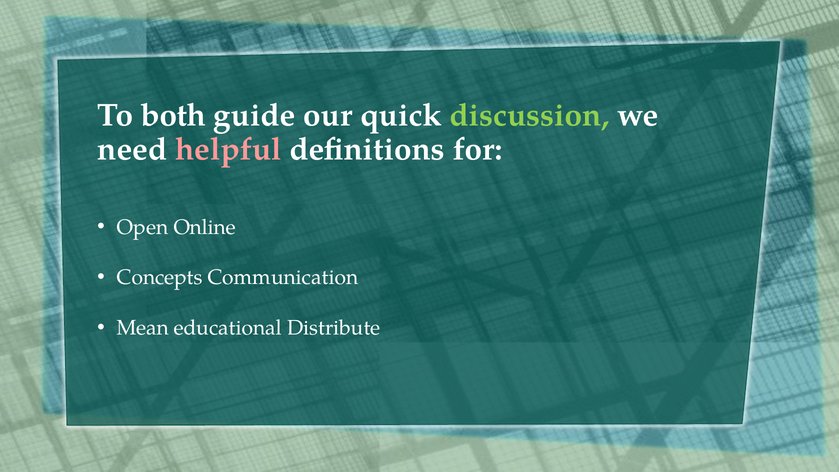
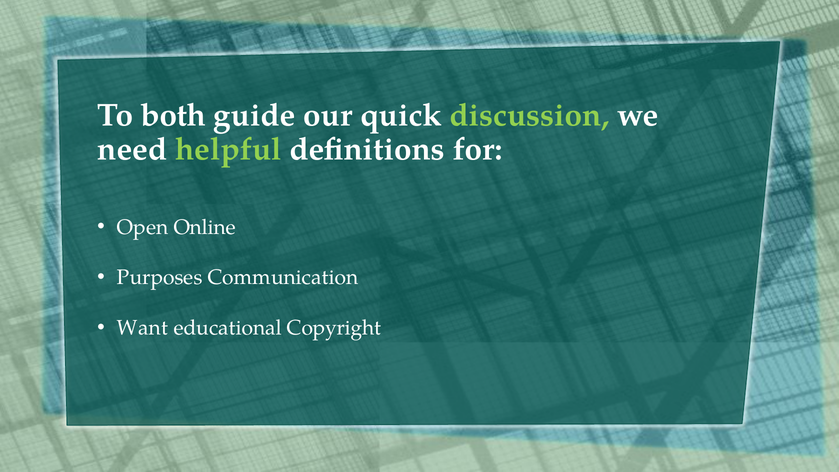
helpful colour: pink -> light green (228, 149)
Concepts: Concepts -> Purposes (160, 278)
Mean: Mean -> Want (143, 328)
Distribute: Distribute -> Copyright (334, 328)
